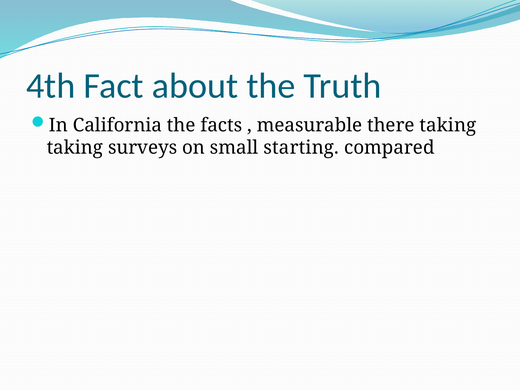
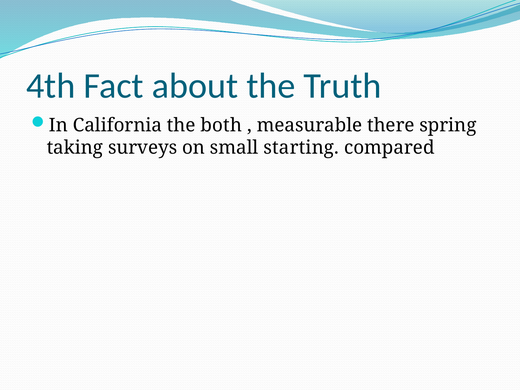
facts: facts -> both (221, 125)
there taking: taking -> spring (448, 125)
